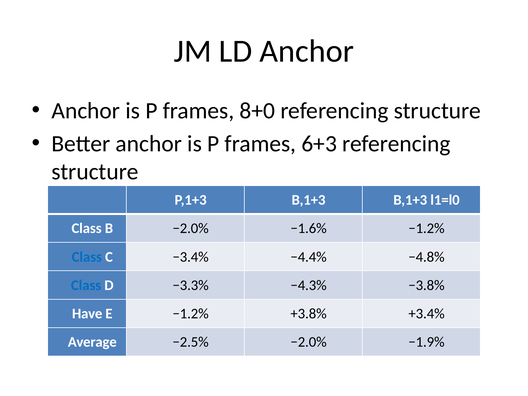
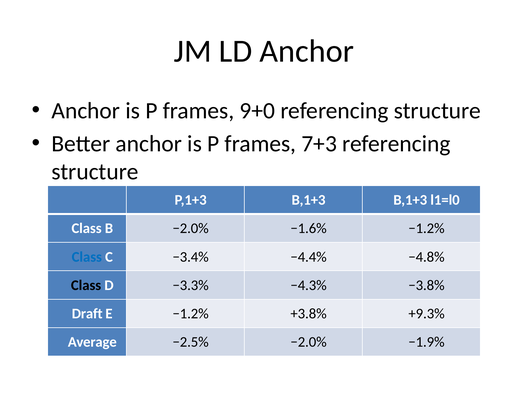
8+0: 8+0 -> 9+0 (257, 111)
6+3: 6+3 -> 7+3 (319, 144)
Class colour: blue -> black (86, 285)
Have: Have -> Draft (87, 314)
+3.4%: +3.4% -> +9.3% (427, 314)
